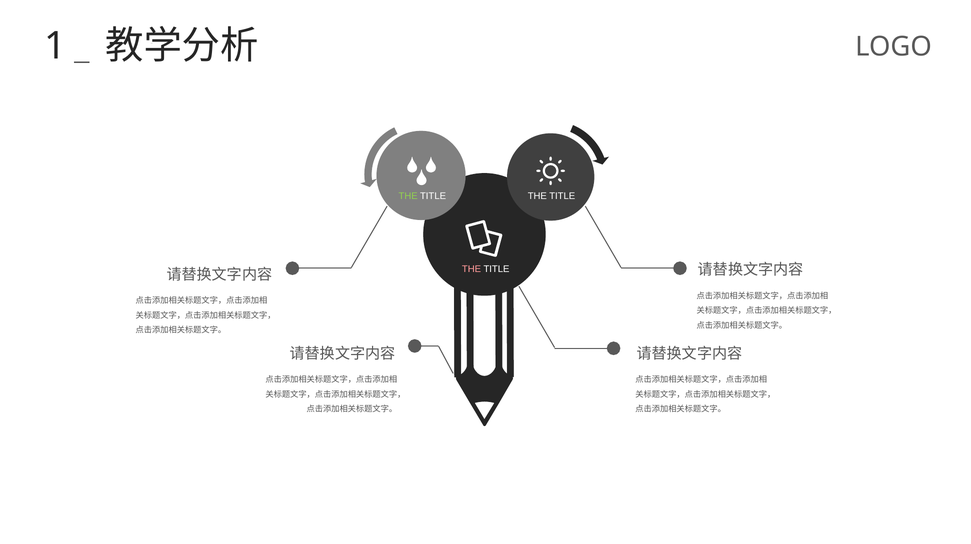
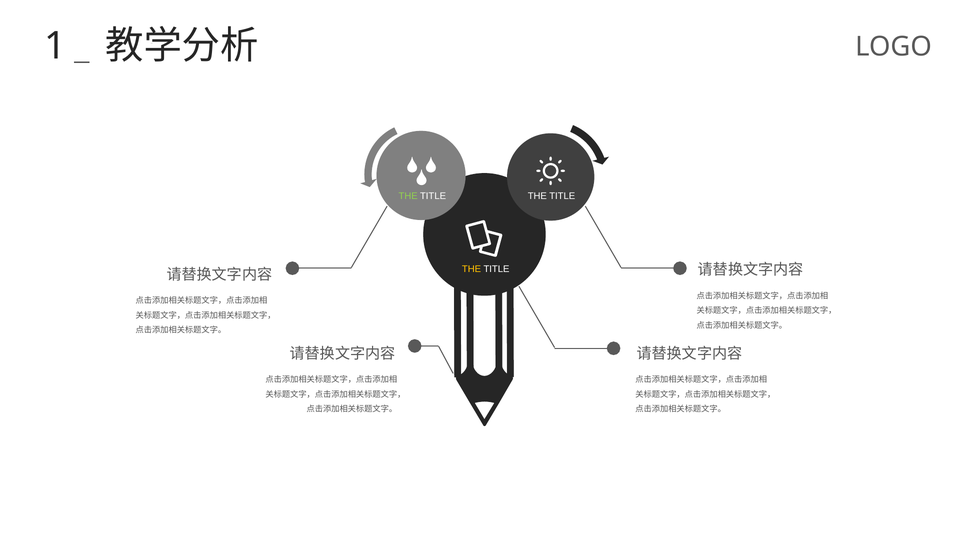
THE colour: pink -> yellow (472, 269)
